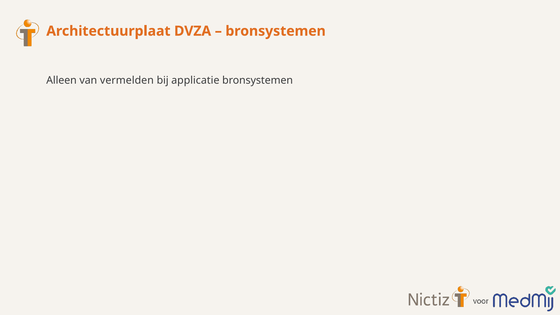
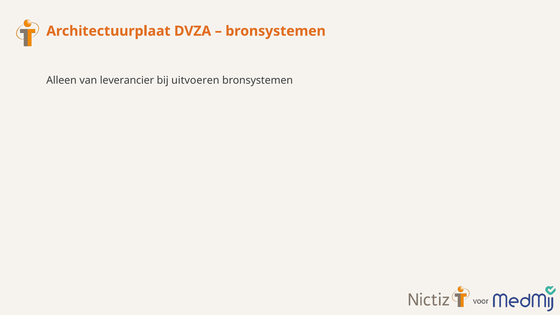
vermelden: vermelden -> leverancier (127, 80)
applicatie: applicatie -> uitvoeren (195, 80)
